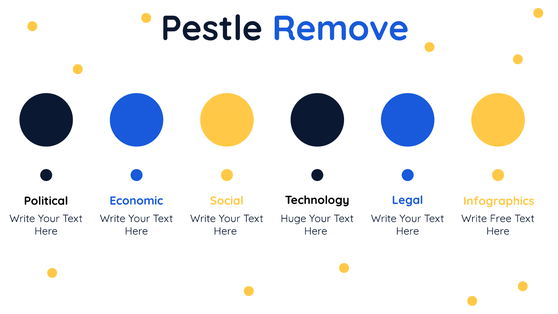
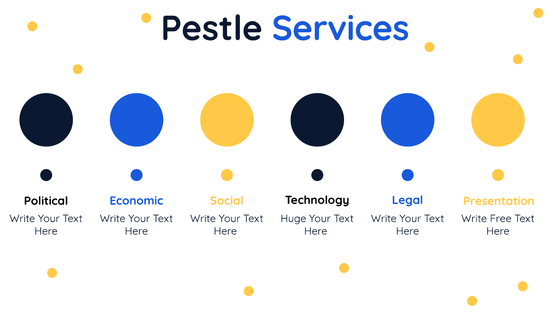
Remove: Remove -> Services (341, 29)
Infographics: Infographics -> Presentation (499, 201)
